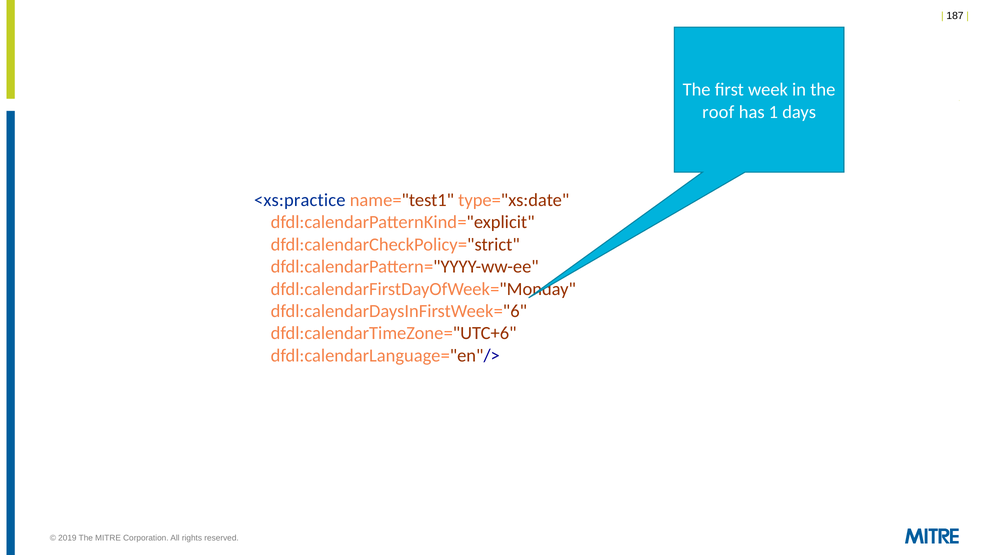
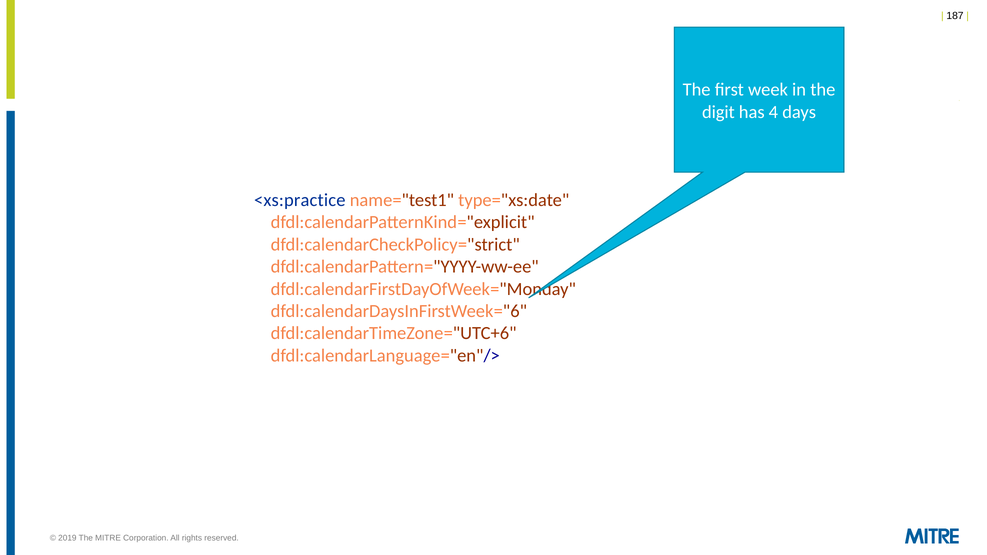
roof: roof -> digit (718, 112)
1: 1 -> 4 (773, 112)
